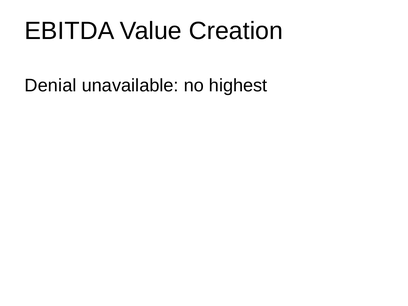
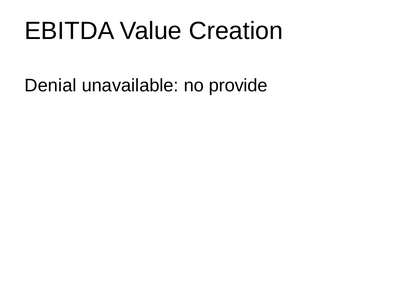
highest: highest -> provide (238, 86)
